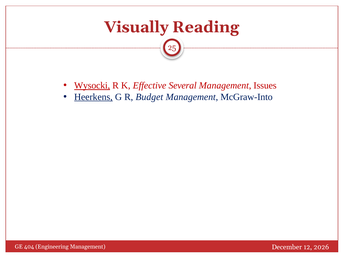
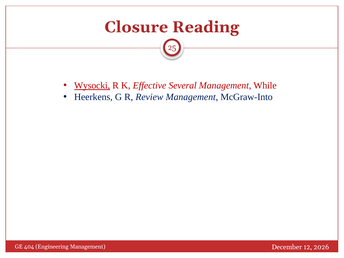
Visually: Visually -> Closure (136, 27)
Issues: Issues -> While (265, 85)
Heerkens underline: present -> none (93, 97)
Budget: Budget -> Review (149, 97)
